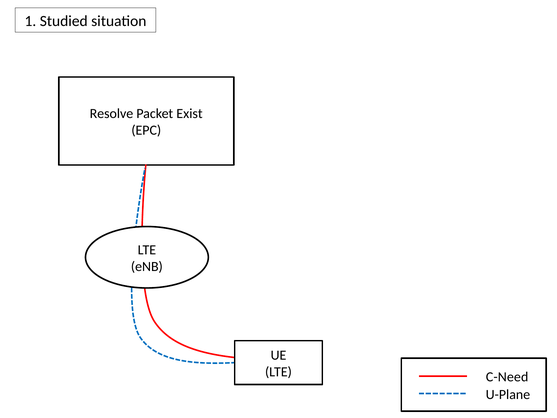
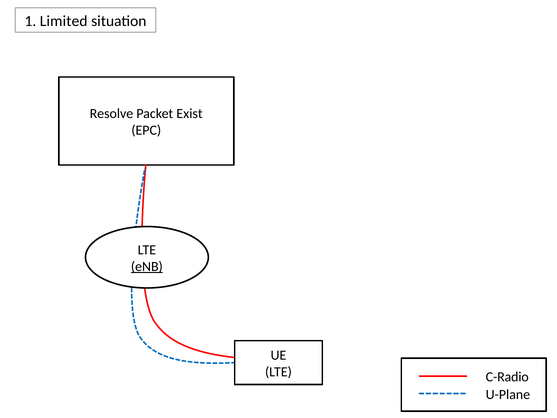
Studied: Studied -> Limited (64, 21)
eNB underline: none -> present (147, 266)
C-Need: C-Need -> C-Radio (507, 377)
